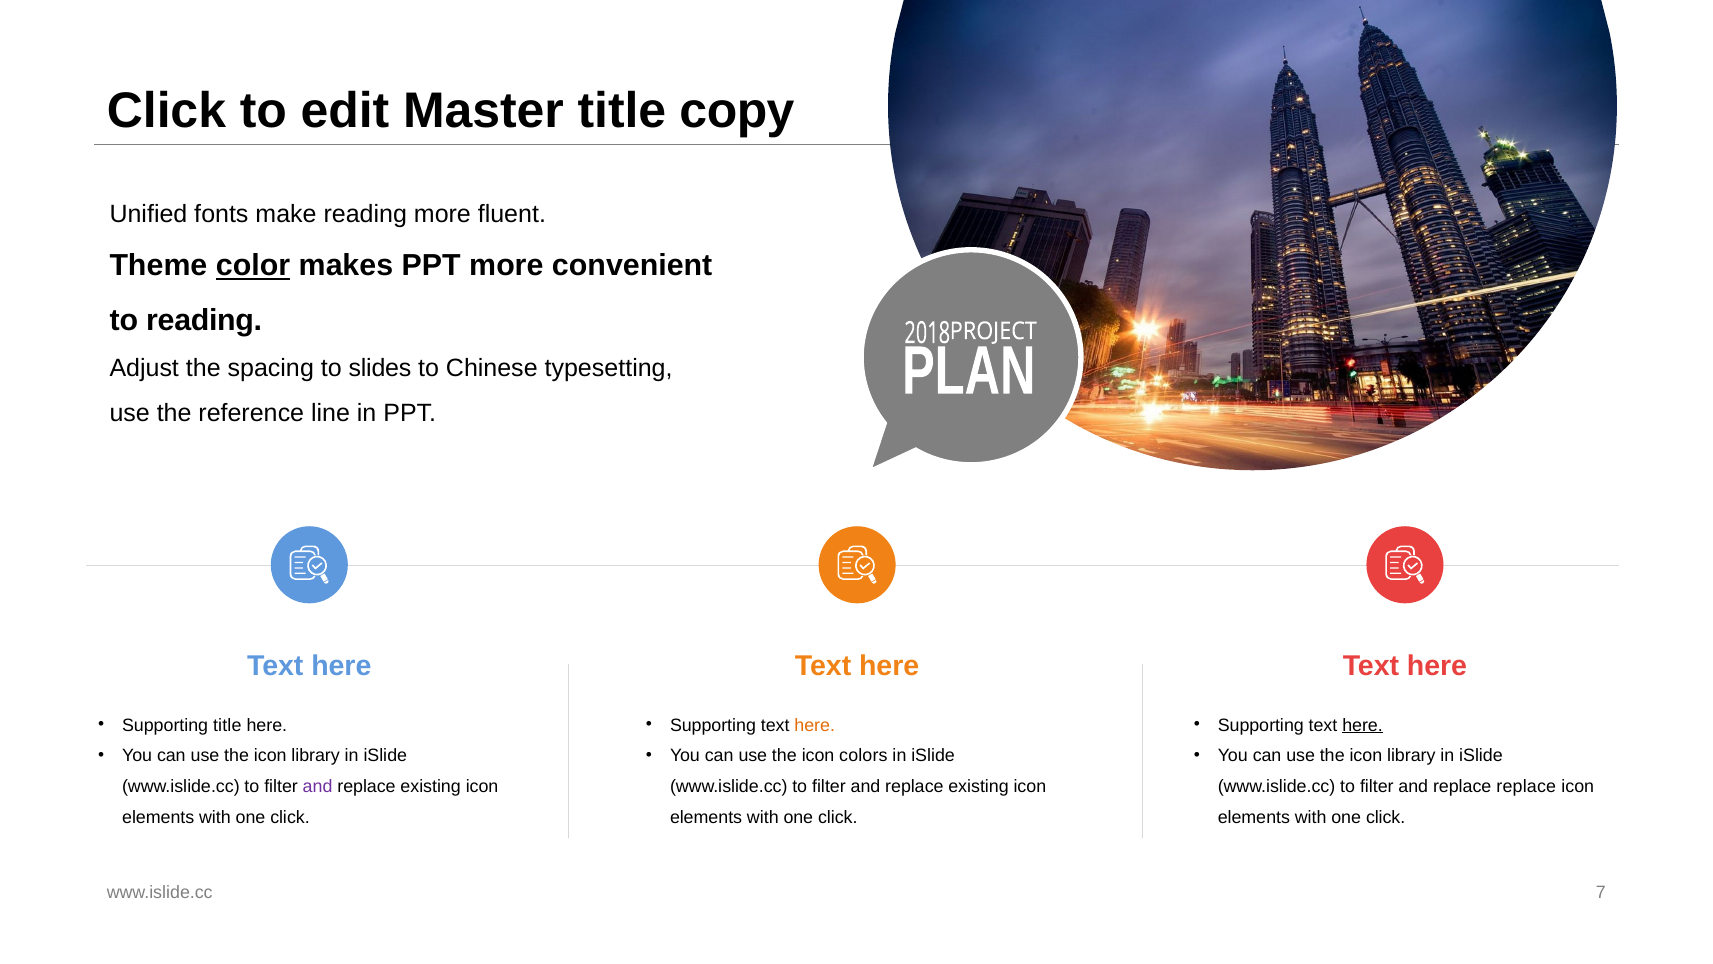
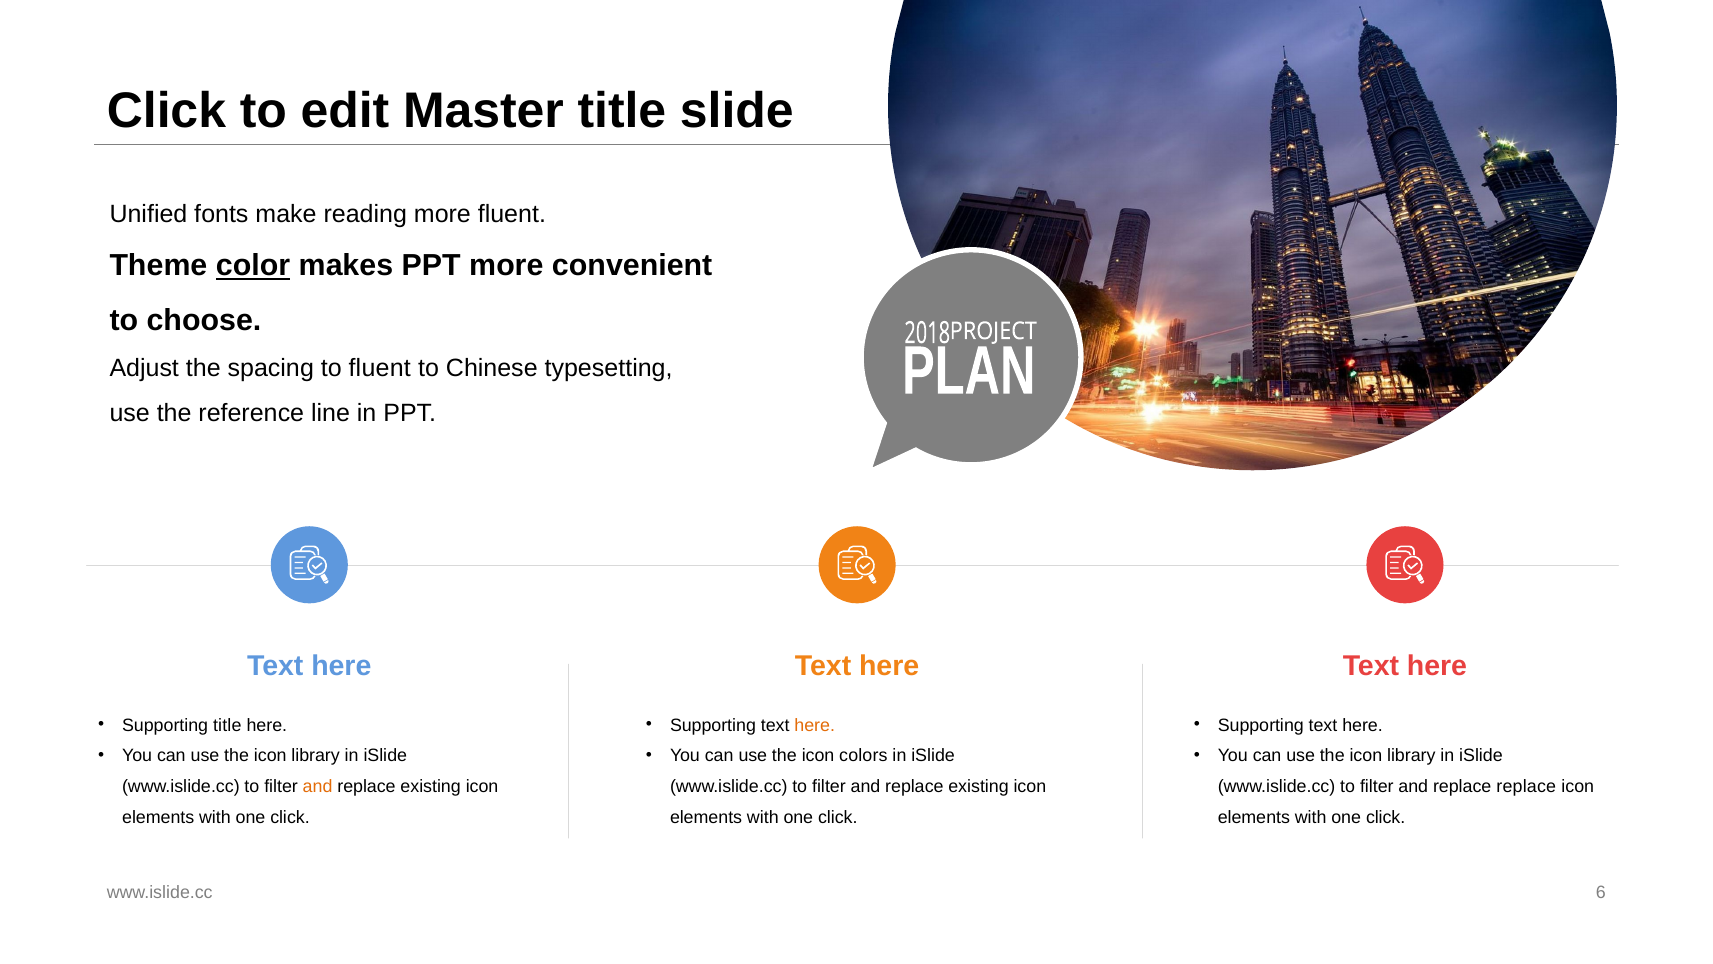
copy: copy -> slide (737, 111)
to reading: reading -> choose (204, 320)
to slides: slides -> fluent (380, 368)
here underline: present -> none (1363, 725)
and colour: purple -> orange (318, 786)
7: 7 -> 6 (1601, 893)
